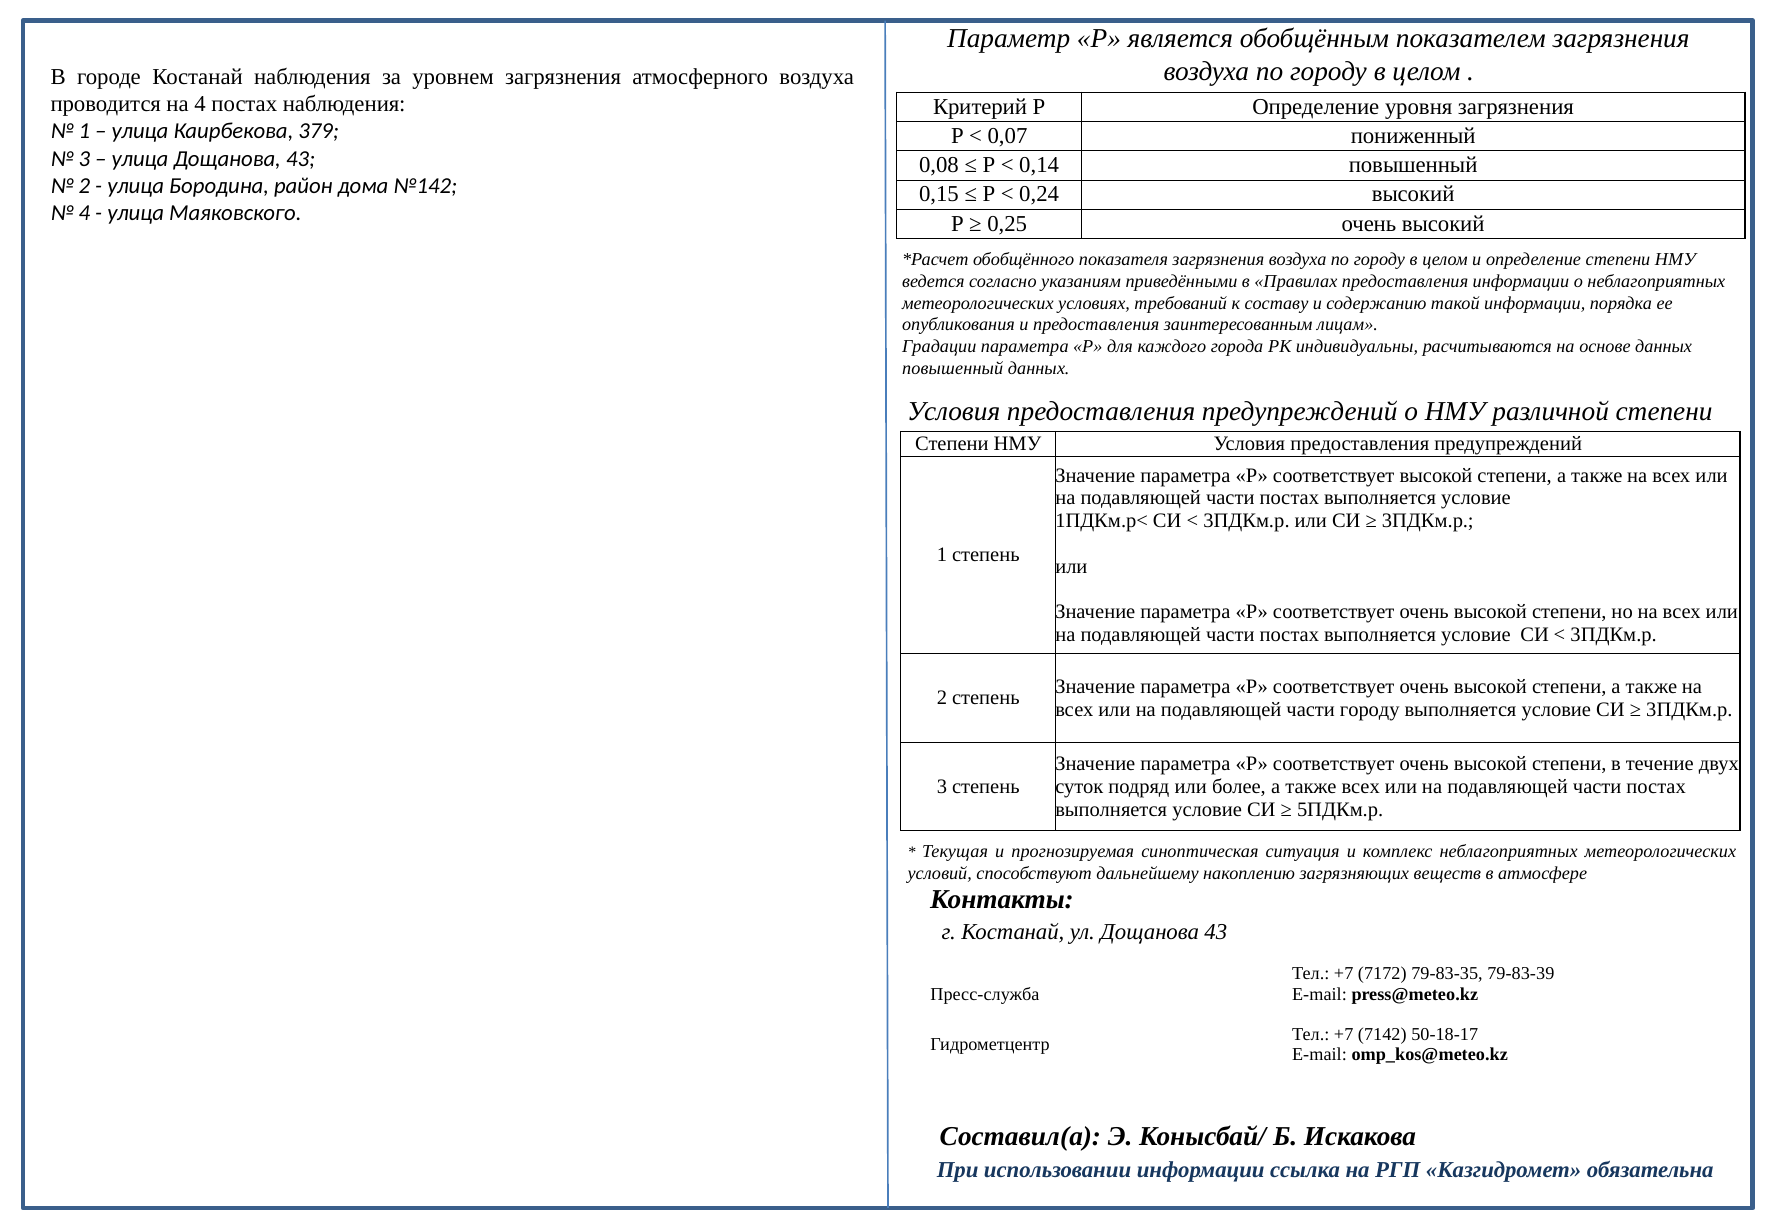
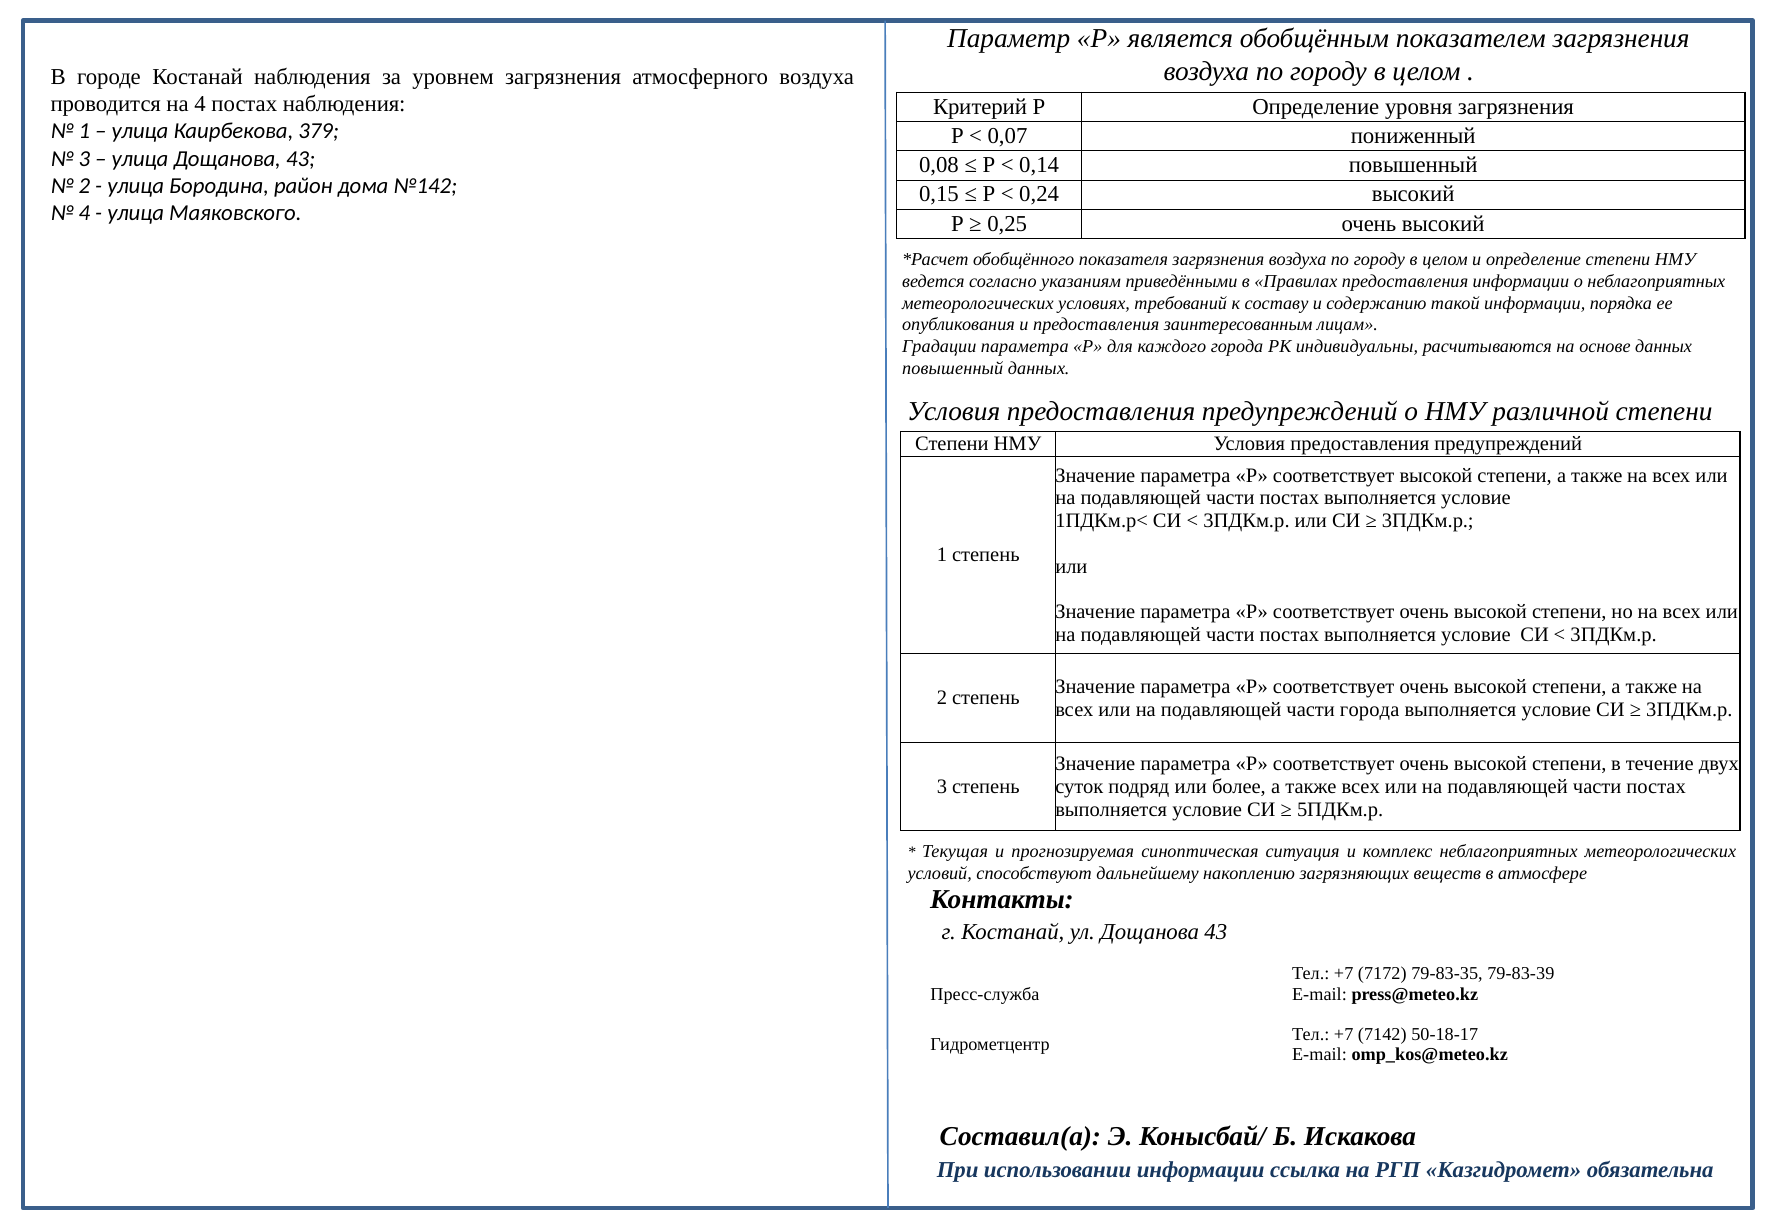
части городу: городу -> города (1370, 710)
